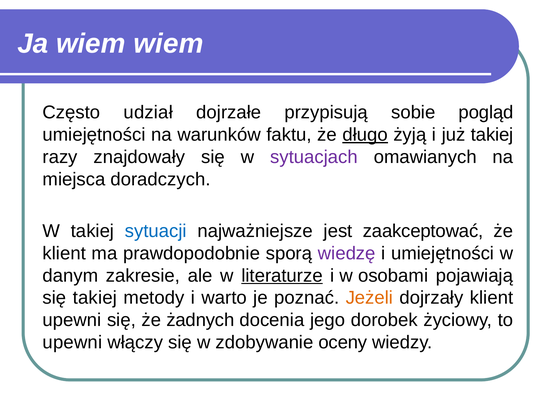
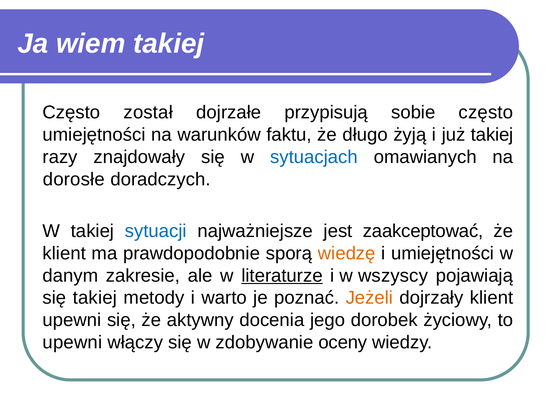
wiem wiem: wiem -> takiej (169, 44)
udział: udział -> został (148, 113)
sobie pogląd: pogląd -> często (486, 113)
długo underline: present -> none (365, 135)
sytuacjach colour: purple -> blue (314, 157)
miejsca: miejsca -> dorosłe (74, 179)
wiedzę colour: purple -> orange (347, 253)
osobami: osobami -> wszyscy (393, 276)
żadnych: żadnych -> aktywny (200, 320)
